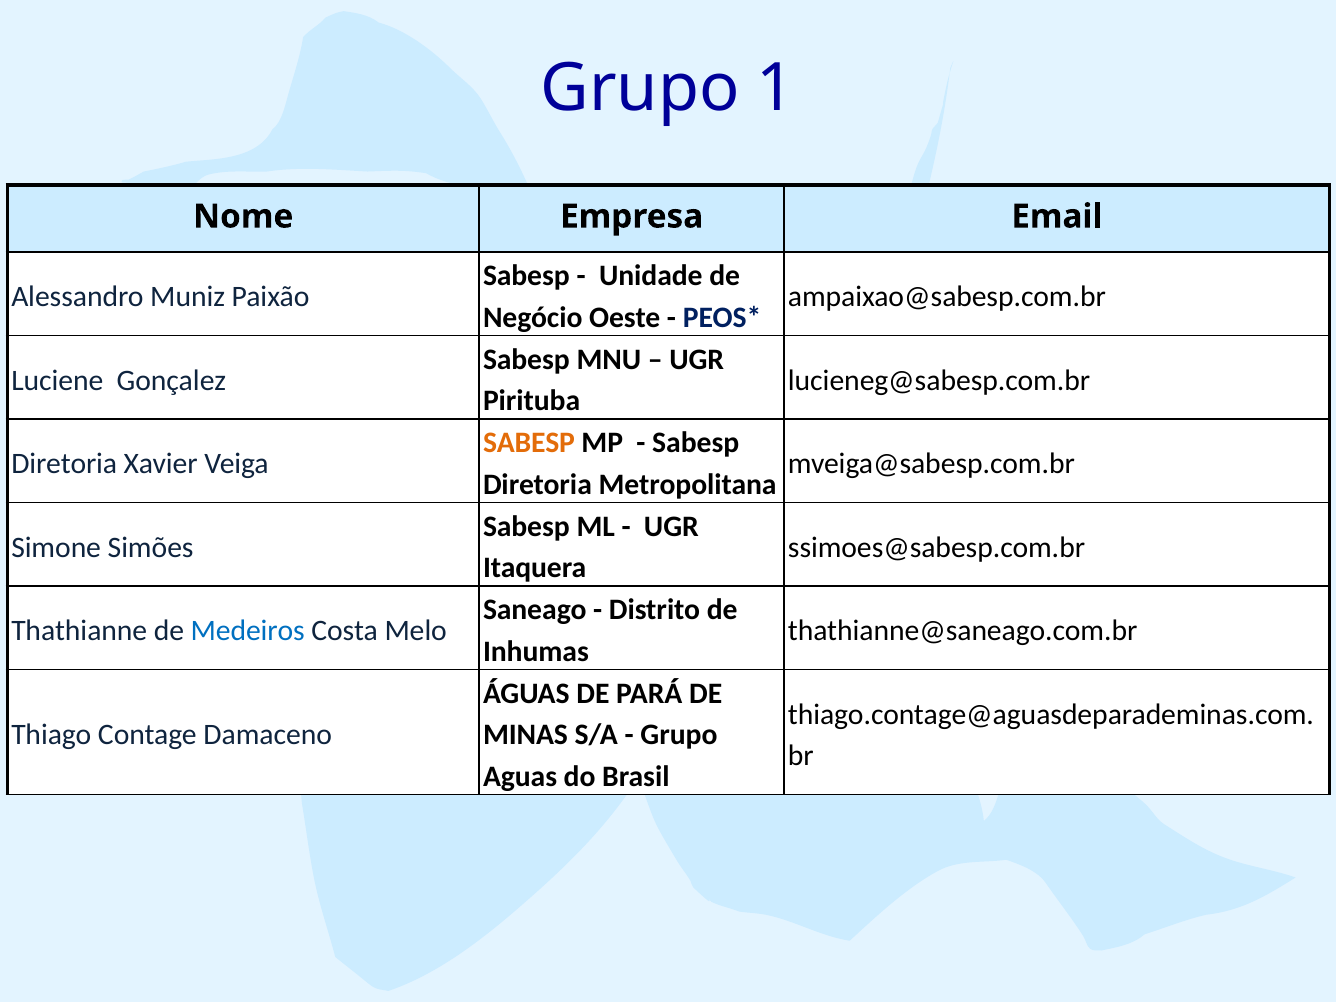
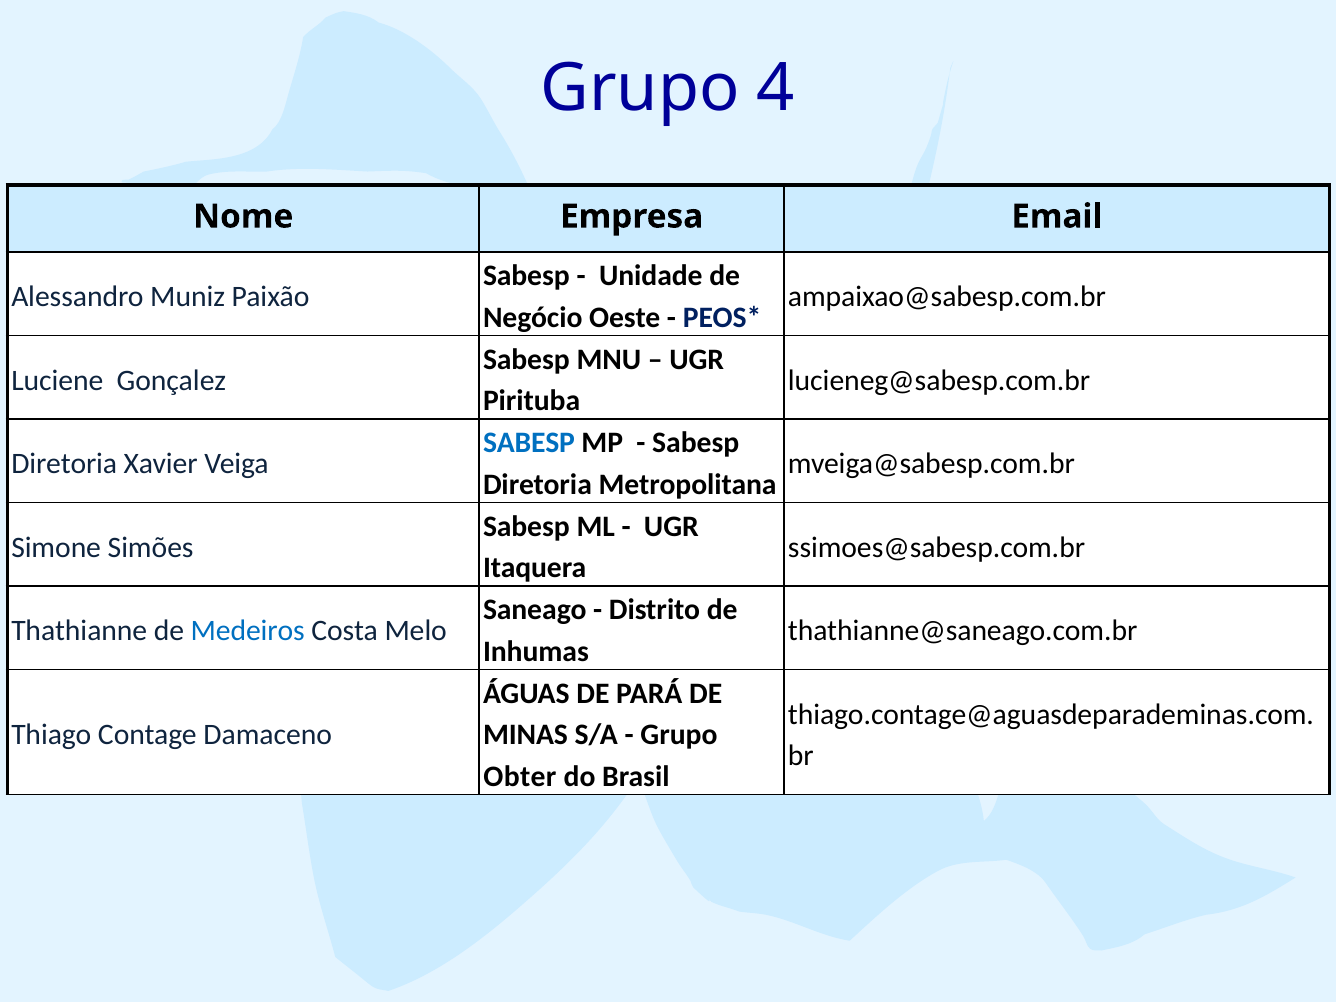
1: 1 -> 4 (776, 88)
SABESP colour: orange -> blue (529, 443)
Aguas: Aguas -> Obter (520, 777)
